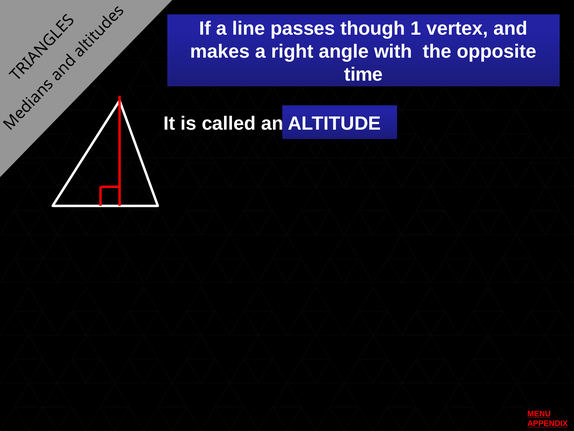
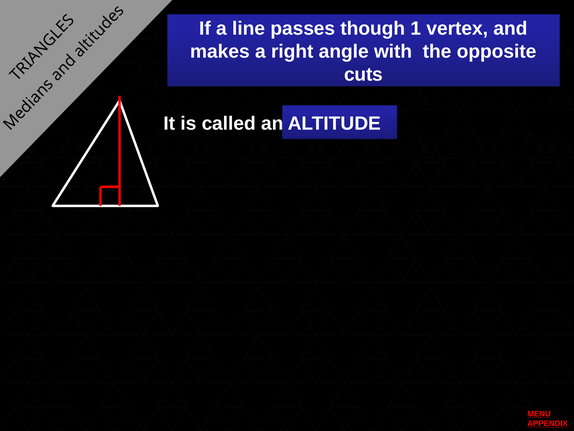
time: time -> cuts (364, 75)
